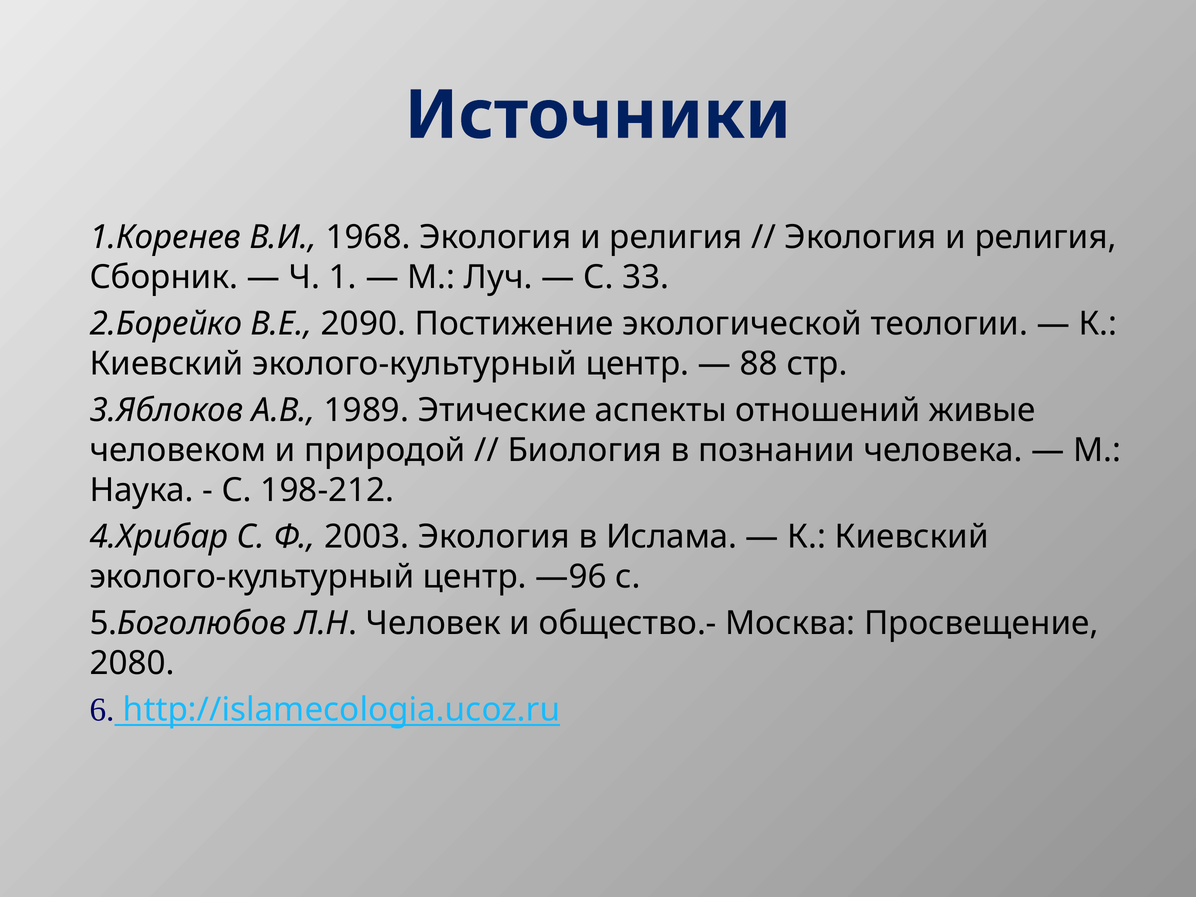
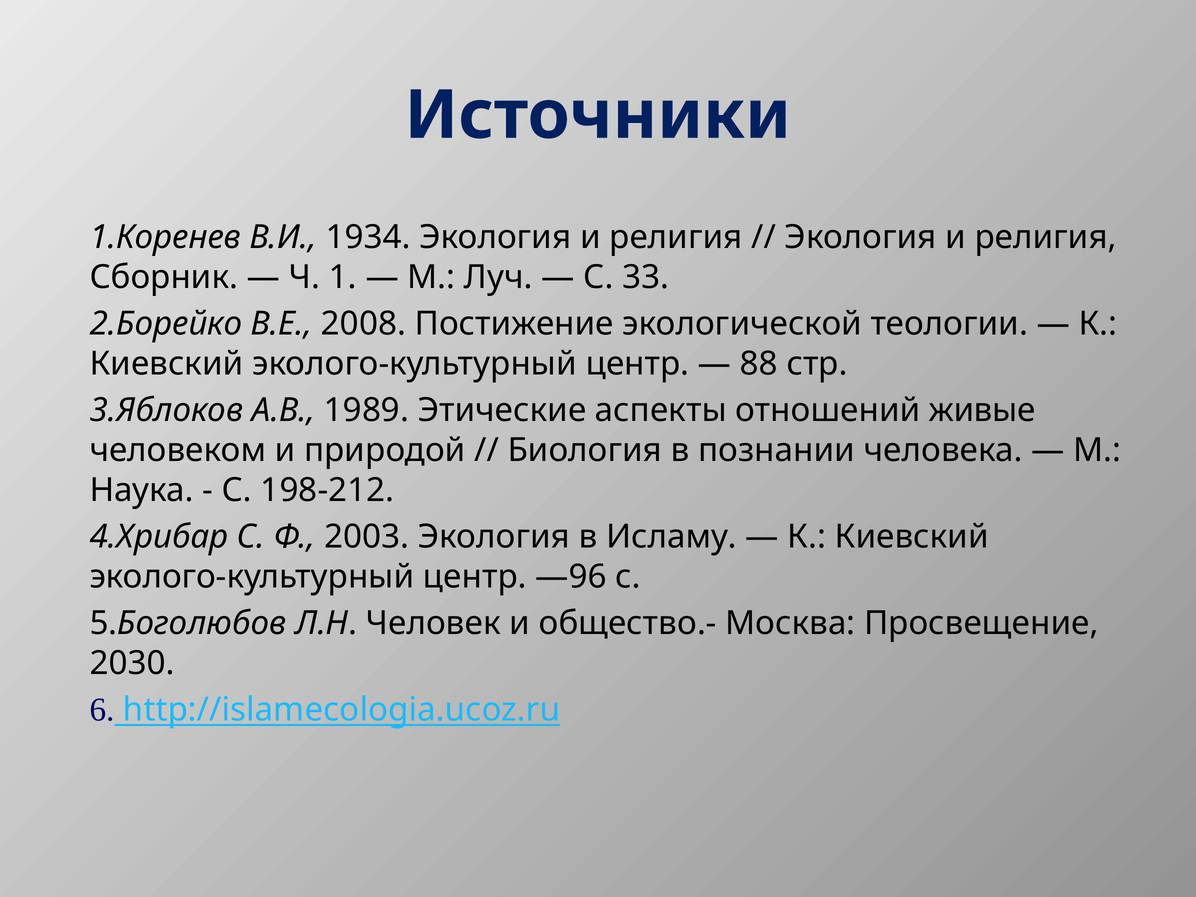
1968: 1968 -> 1934 (368, 238)
2090: 2090 -> 2008 (363, 324)
Ислама: Ислама -> Исламу (671, 537)
2080: 2080 -> 2030 (132, 663)
